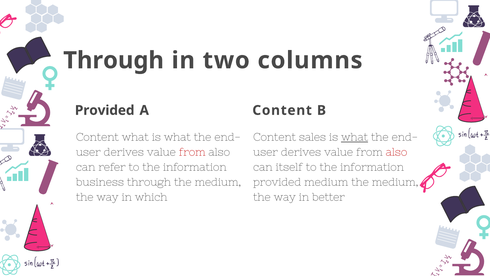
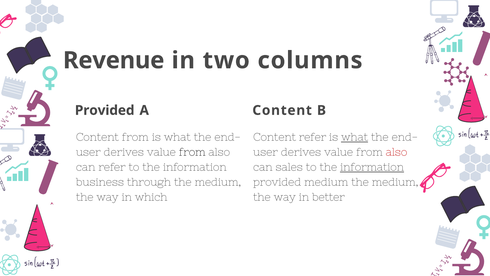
Through: Through -> Revenue (114, 60)
Content what: what -> from (135, 137)
Content sales: sales -> refer (313, 137)
from colour: red -> black (192, 152)
itself: itself -> sales (289, 167)
information underline: none -> present (372, 167)
